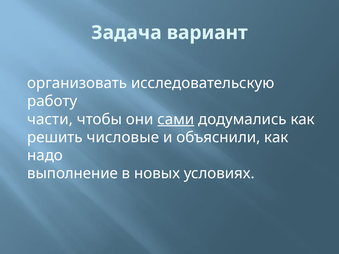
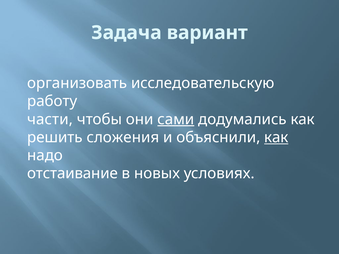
числовые: числовые -> сложения (123, 138)
как underline: none -> present (276, 138)
выполнение: выполнение -> отстаивание (73, 174)
